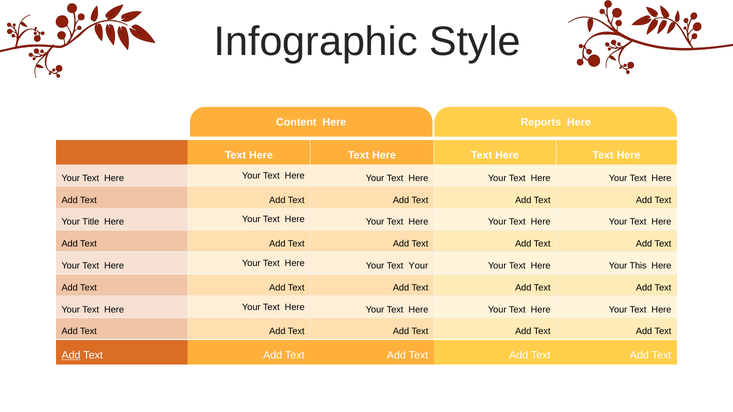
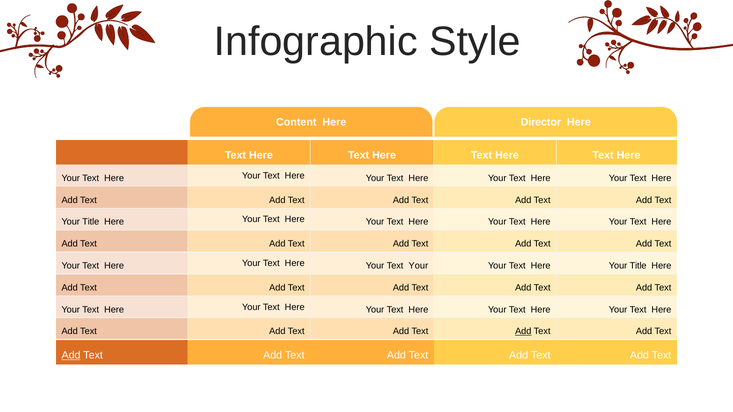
Reports: Reports -> Director (541, 123)
Here Your This: This -> Title (638, 266)
Add underline: none -> present (523, 332)
